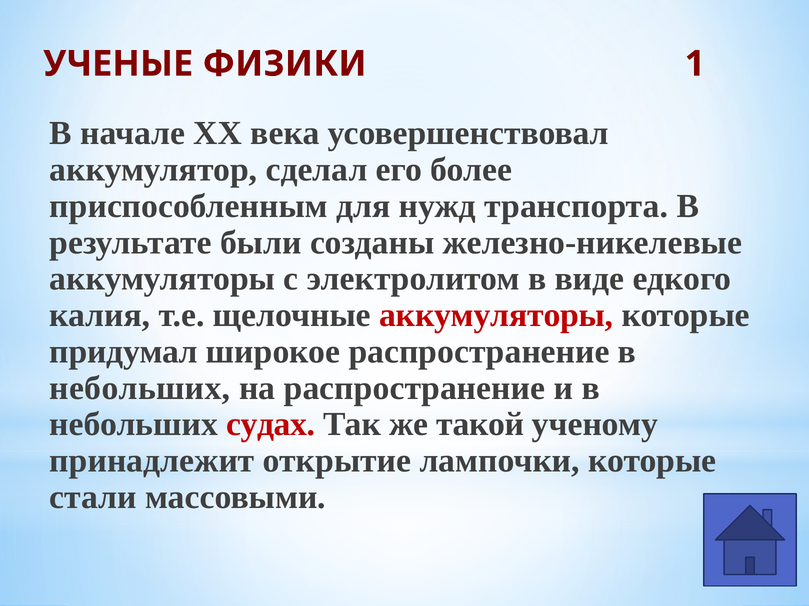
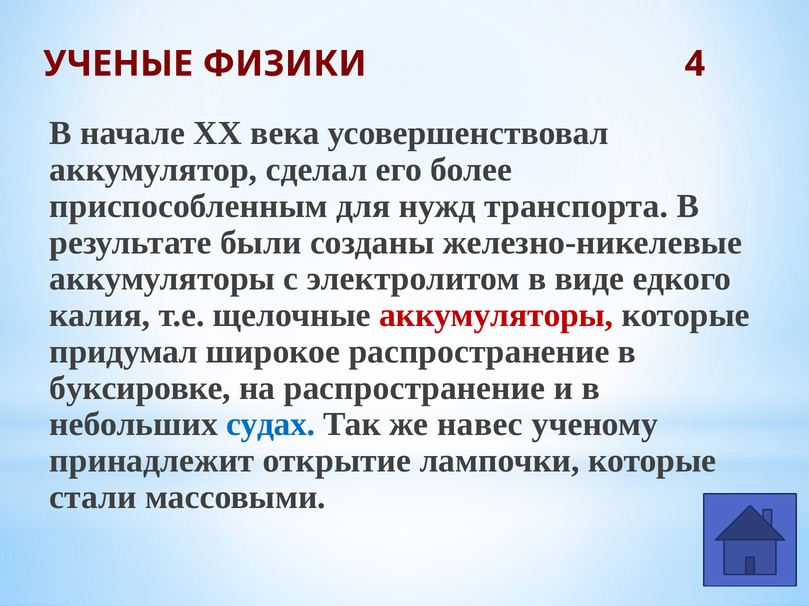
1: 1 -> 4 (695, 64)
небольших: небольших -> буксировке (140, 388)
судах colour: red -> blue (271, 425)
такой: такой -> навес (480, 425)
